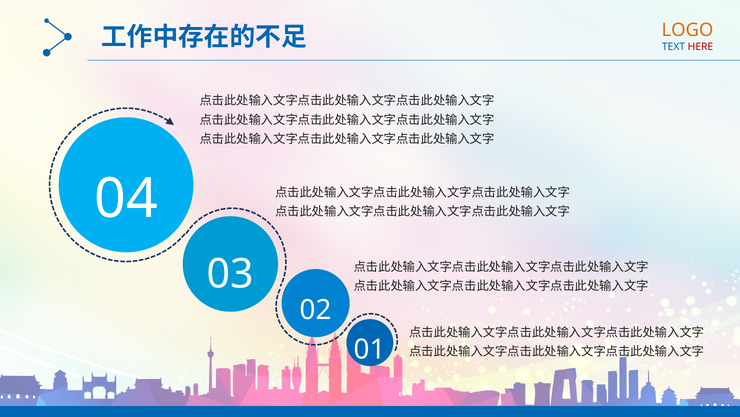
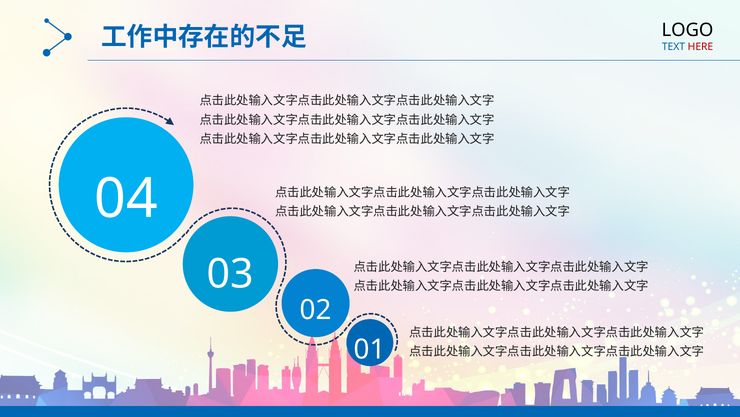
LOGO colour: orange -> black (687, 30)
